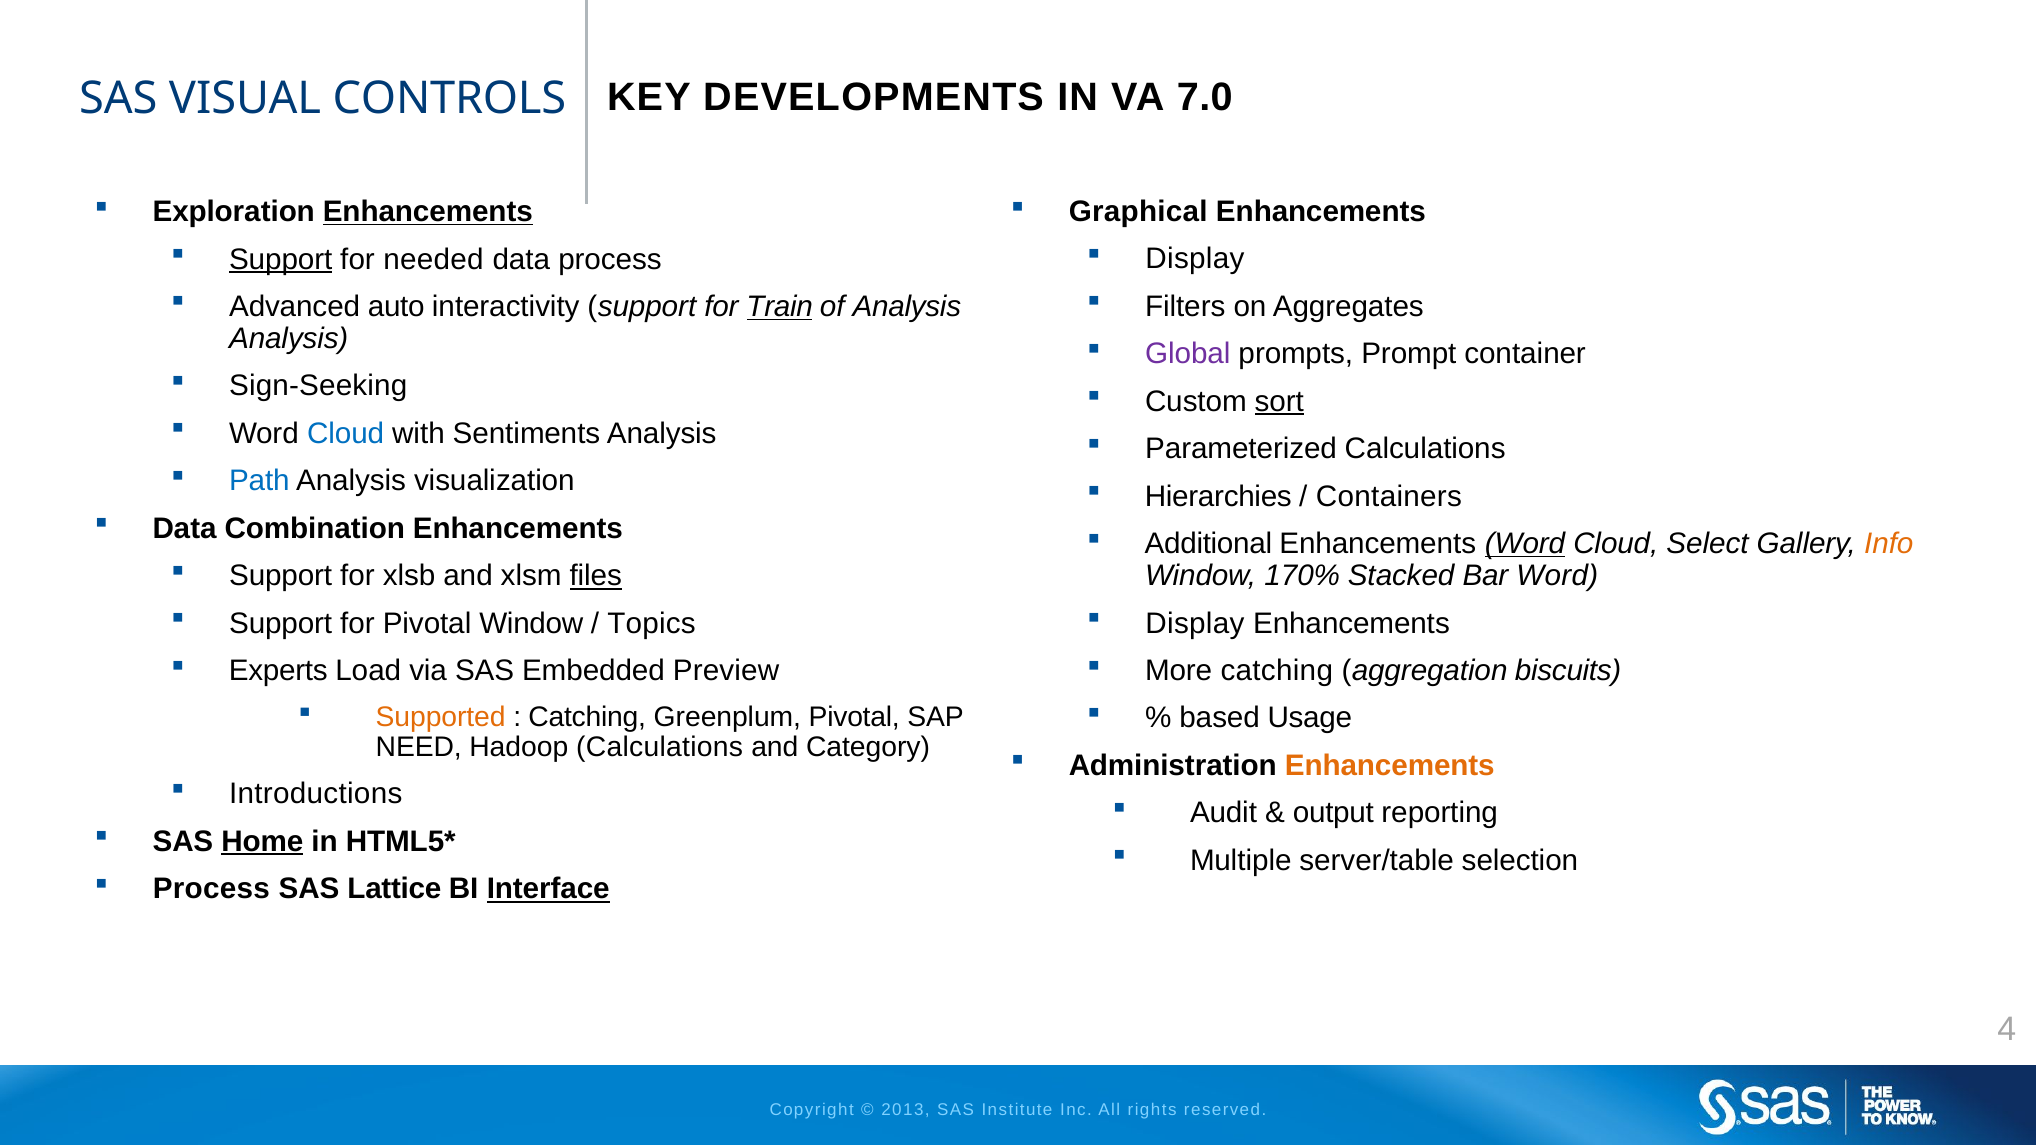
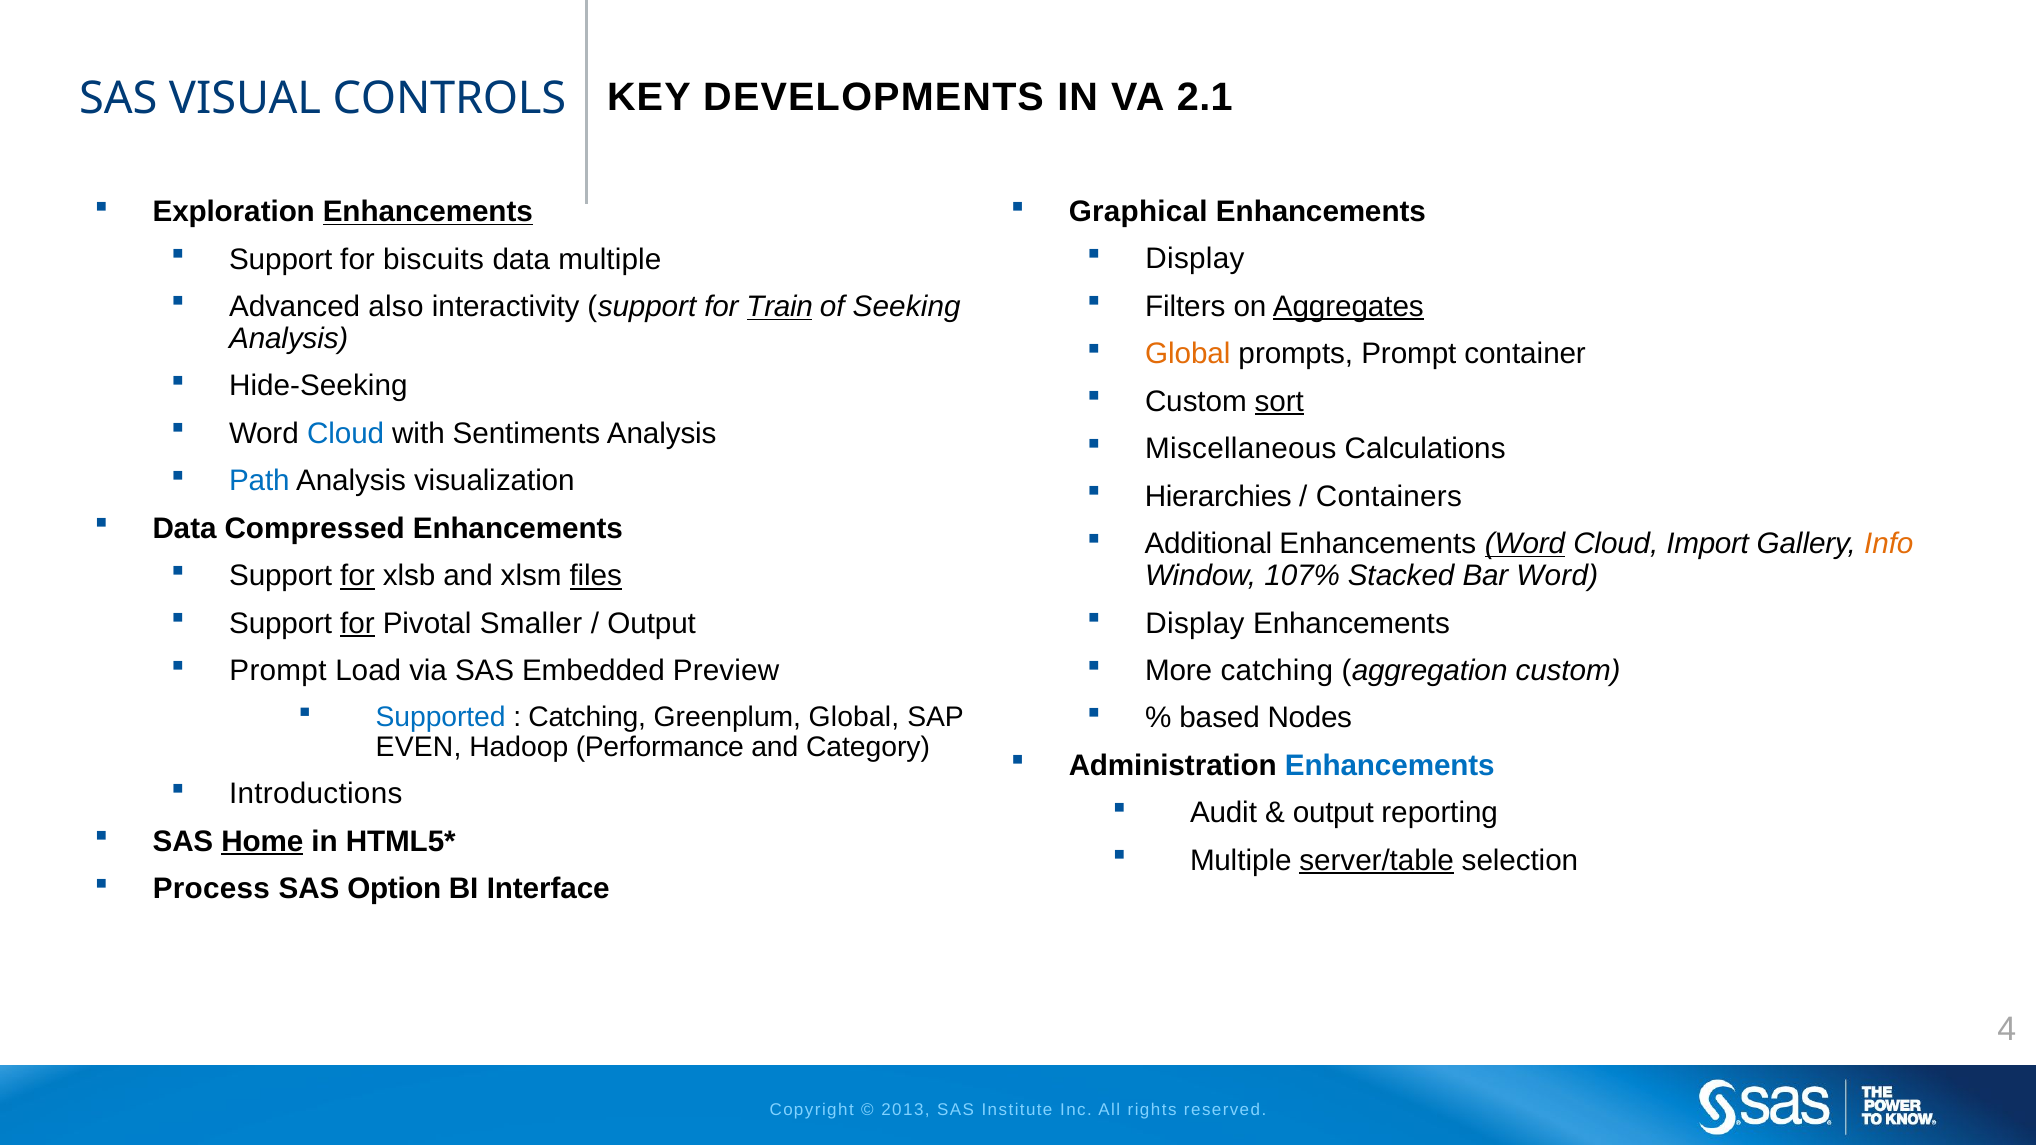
7.0: 7.0 -> 2.1 (1205, 97)
Support underline: present -> none (281, 259)
needed: needed -> biscuits (433, 259)
data process: process -> multiple (610, 259)
auto: auto -> also (396, 307)
of Analysis: Analysis -> Seeking (907, 307)
Aggregates underline: none -> present (1348, 307)
Global colour: purple -> orange (1188, 354)
Sign-Seeking: Sign-Seeking -> Hide-Seeking (318, 386)
Parameterized: Parameterized -> Miscellaneous (1241, 449)
Combination: Combination -> Compressed (315, 529)
Select: Select -> Import (1708, 544)
for underline: none -> present (358, 576)
170%: 170% -> 107% (1302, 576)
for underline: none -> present (358, 624)
Pivotal Window: Window -> Smaller (531, 624)
Topics: Topics -> Output (652, 624)
Experts: Experts -> Prompt (278, 671)
aggregation biscuits: biscuits -> custom (1568, 671)
Supported colour: orange -> blue (441, 717)
Greenplum Pivotal: Pivotal -> Global (854, 717)
Usage: Usage -> Nodes (1310, 718)
NEED: NEED -> EVEN (419, 748)
Hadoop Calculations: Calculations -> Performance (660, 748)
Enhancements colour: orange -> blue (1390, 766)
server/table underline: none -> present (1377, 861)
Lattice: Lattice -> Option (394, 889)
Interface underline: present -> none (548, 889)
